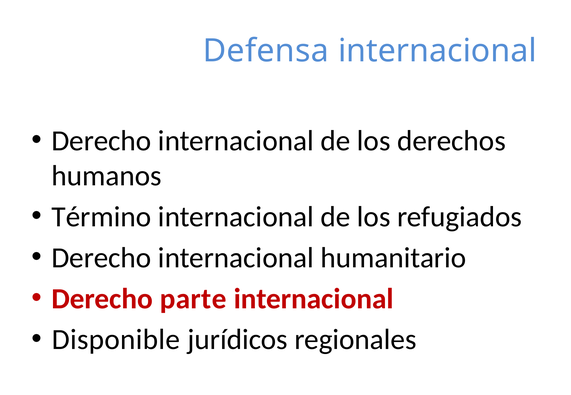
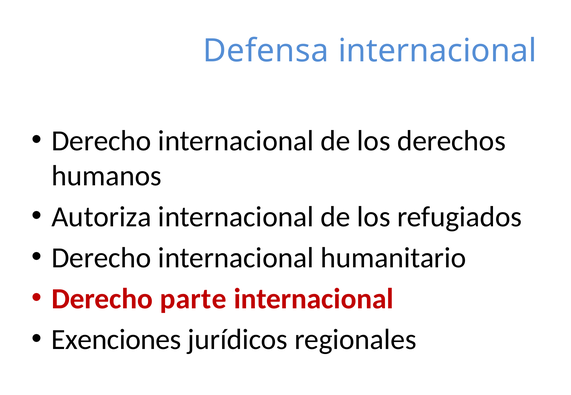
Término: Término -> Autoriza (101, 217)
Disponible: Disponible -> Exenciones (116, 340)
